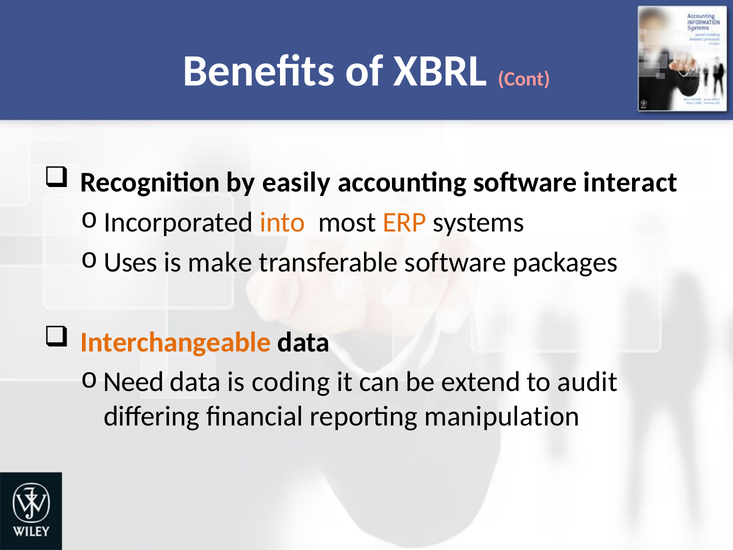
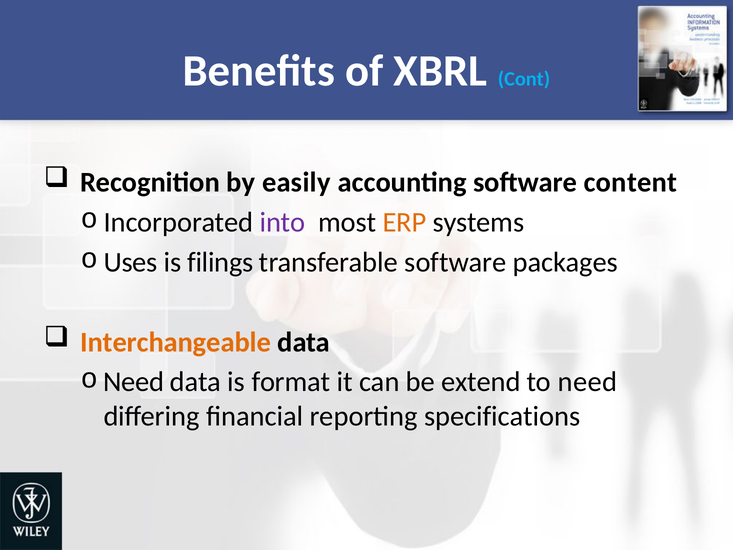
Cont colour: pink -> light blue (524, 79)
interact: interact -> content (630, 182)
into colour: orange -> purple (283, 222)
make: make -> filings (220, 262)
coding: coding -> format (291, 382)
to audit: audit -> need (587, 382)
manipulation: manipulation -> specifications (502, 416)
